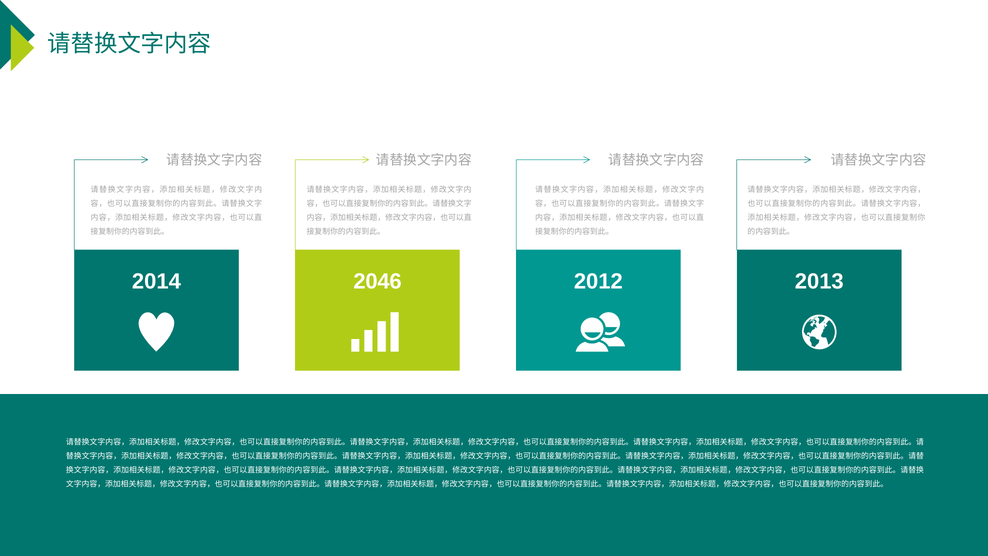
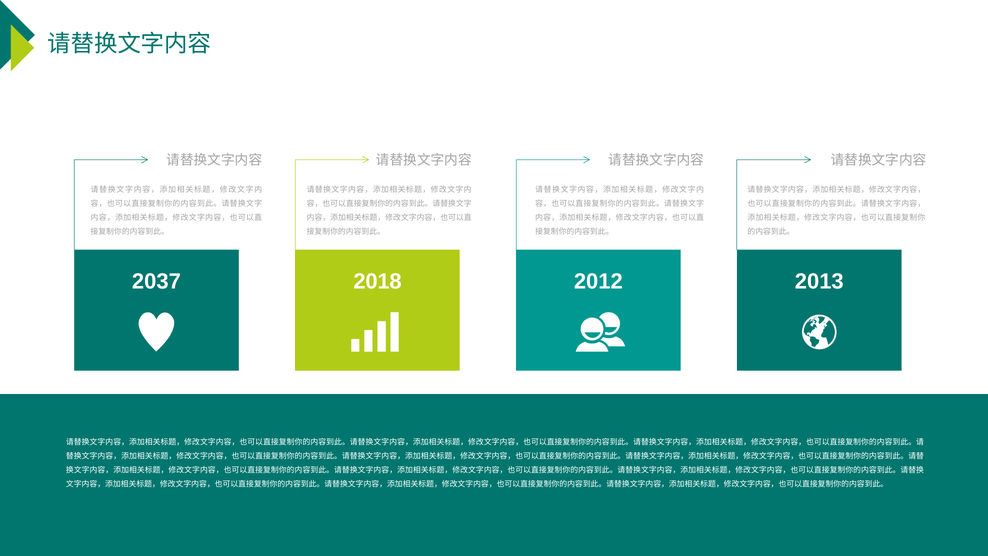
2014: 2014 -> 2037 (156, 281)
2046: 2046 -> 2018 (378, 281)
